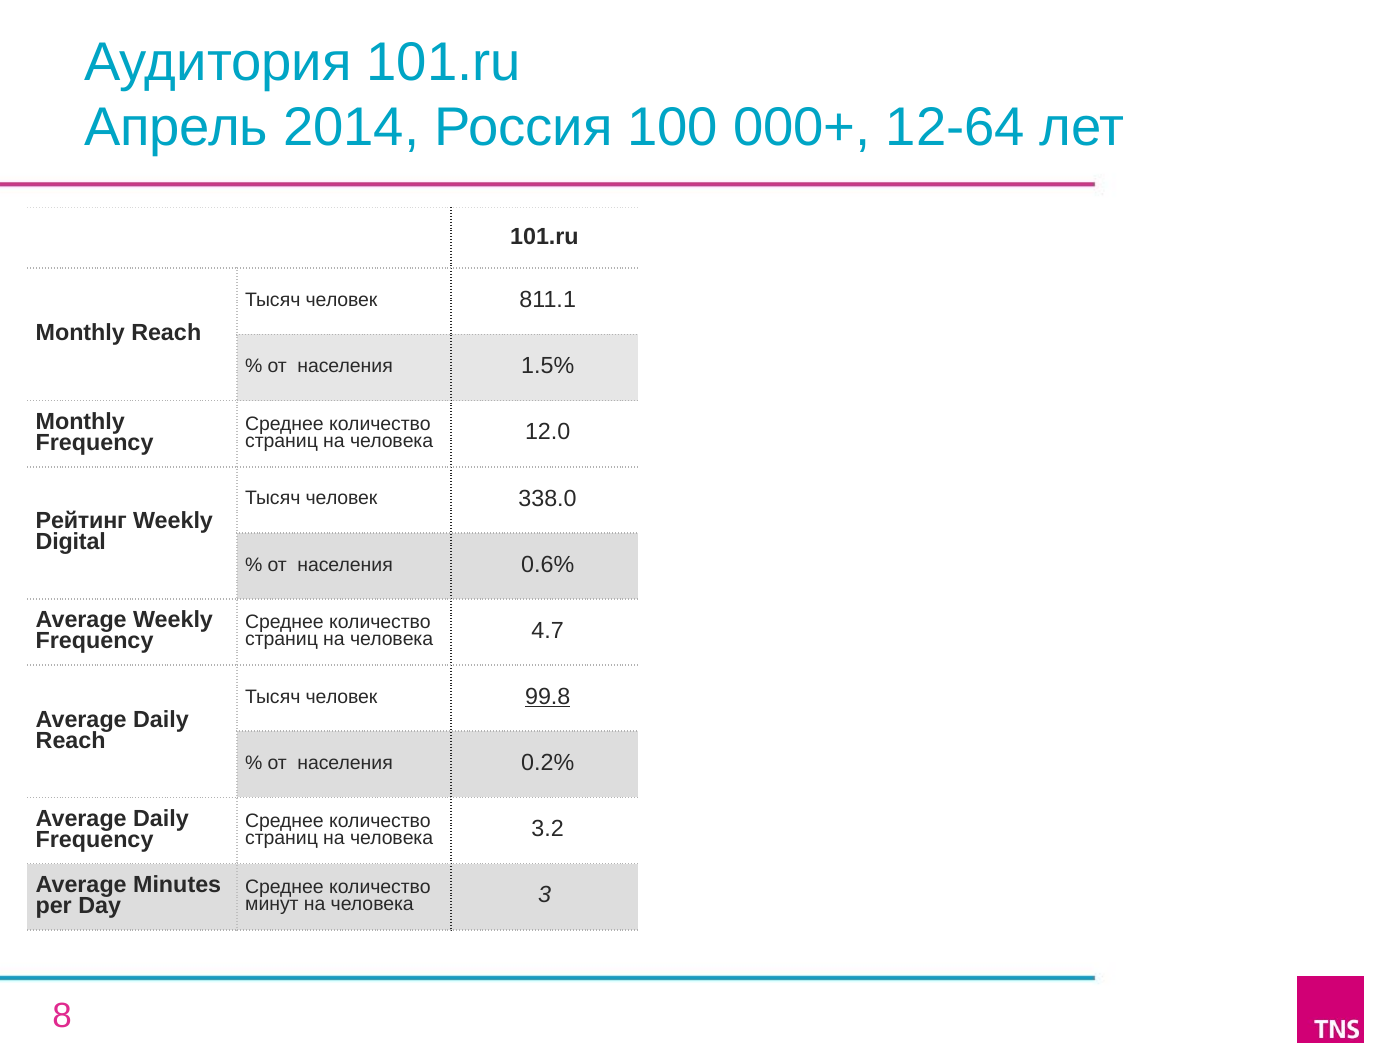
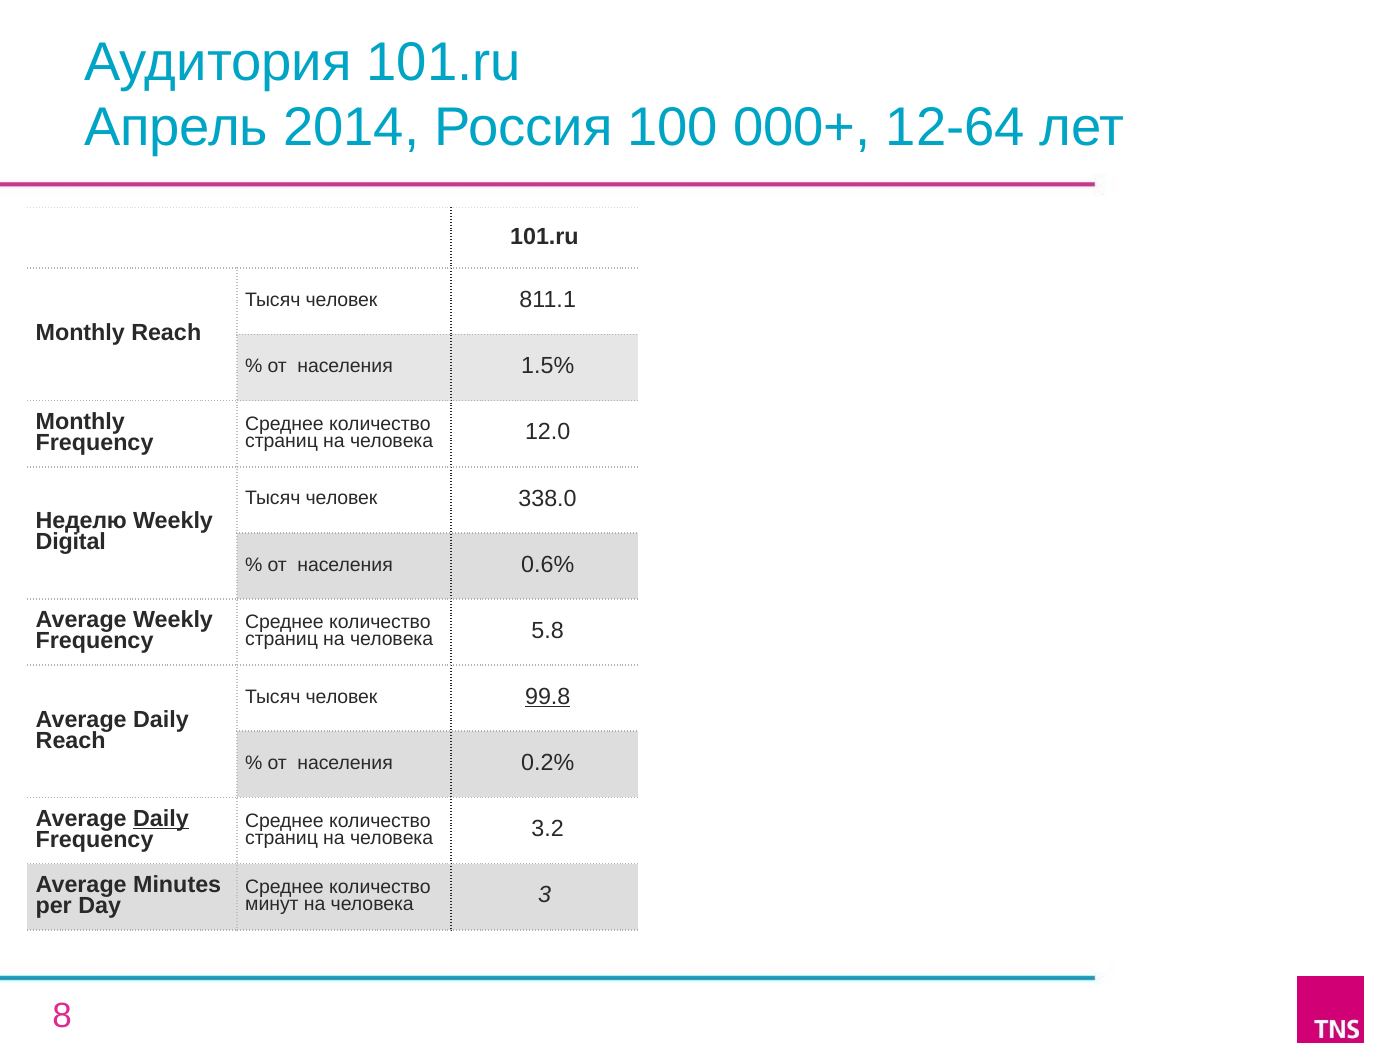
Рейтинг: Рейтинг -> Неделю (81, 521)
4.7: 4.7 -> 5.8 (548, 631)
Daily underline: none -> present (161, 819)
